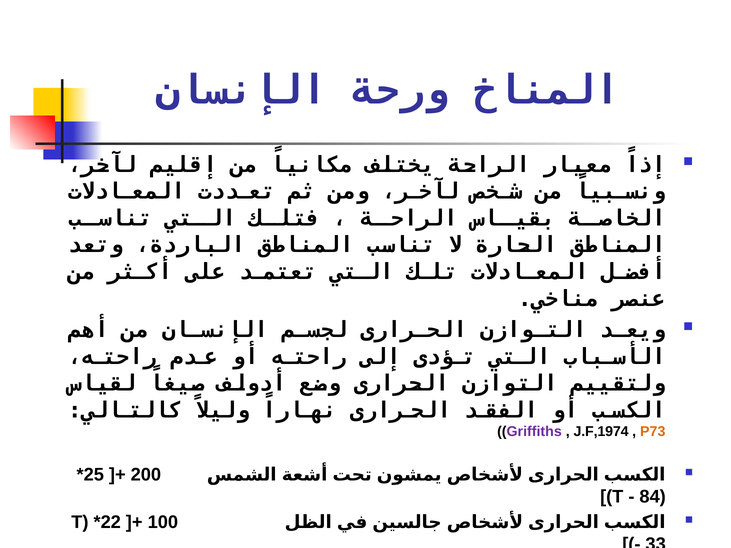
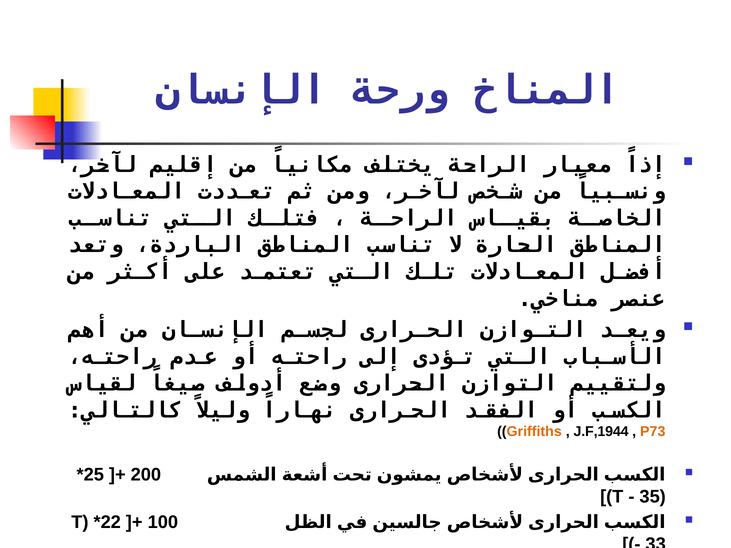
Griffiths colour: purple -> orange (534, 432)
J.F,1974: J.F,1974 -> J.F,1944 (601, 432)
84: 84 -> 35 (650, 497)
